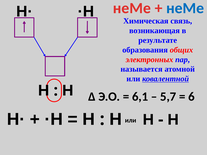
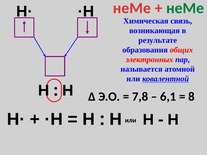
неМе colour: blue -> green (185, 8)
6,1: 6,1 -> 7,8 (140, 97)
5,7: 5,7 -> 6,1 (168, 97)
6: 6 -> 8 (191, 97)
